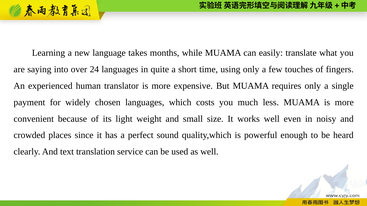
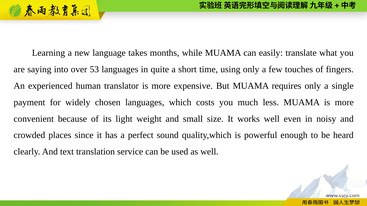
24: 24 -> 53 (94, 69)
